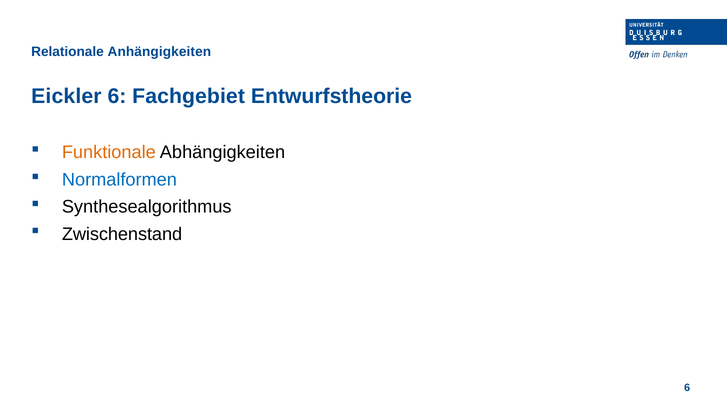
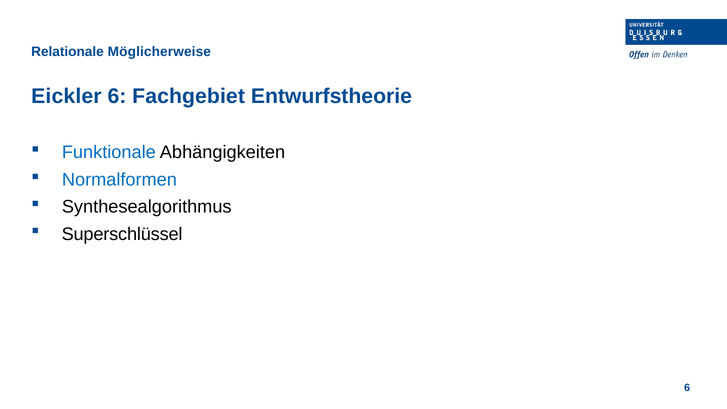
Anhängigkeiten: Anhängigkeiten -> Möglicherweise (159, 52)
Funktionale colour: orange -> blue (109, 152)
Zwischenstand: Zwischenstand -> Superschlüssel (122, 234)
